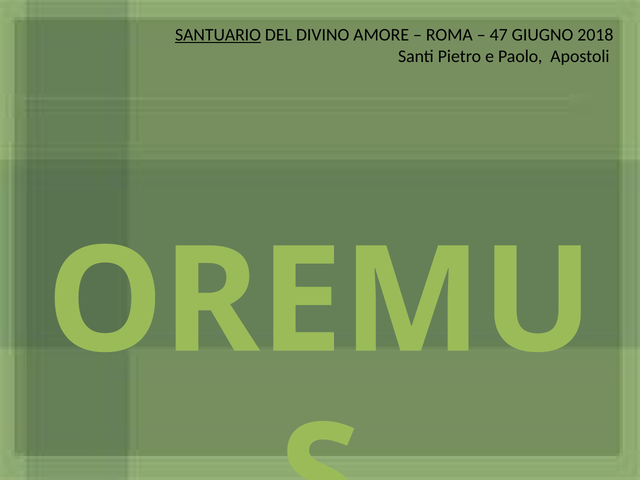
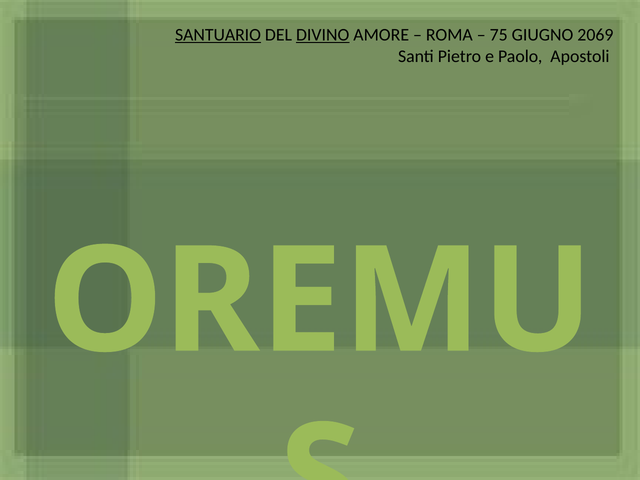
DIVINO underline: none -> present (323, 35)
47: 47 -> 75 (499, 35)
2018: 2018 -> 2069 (595, 35)
